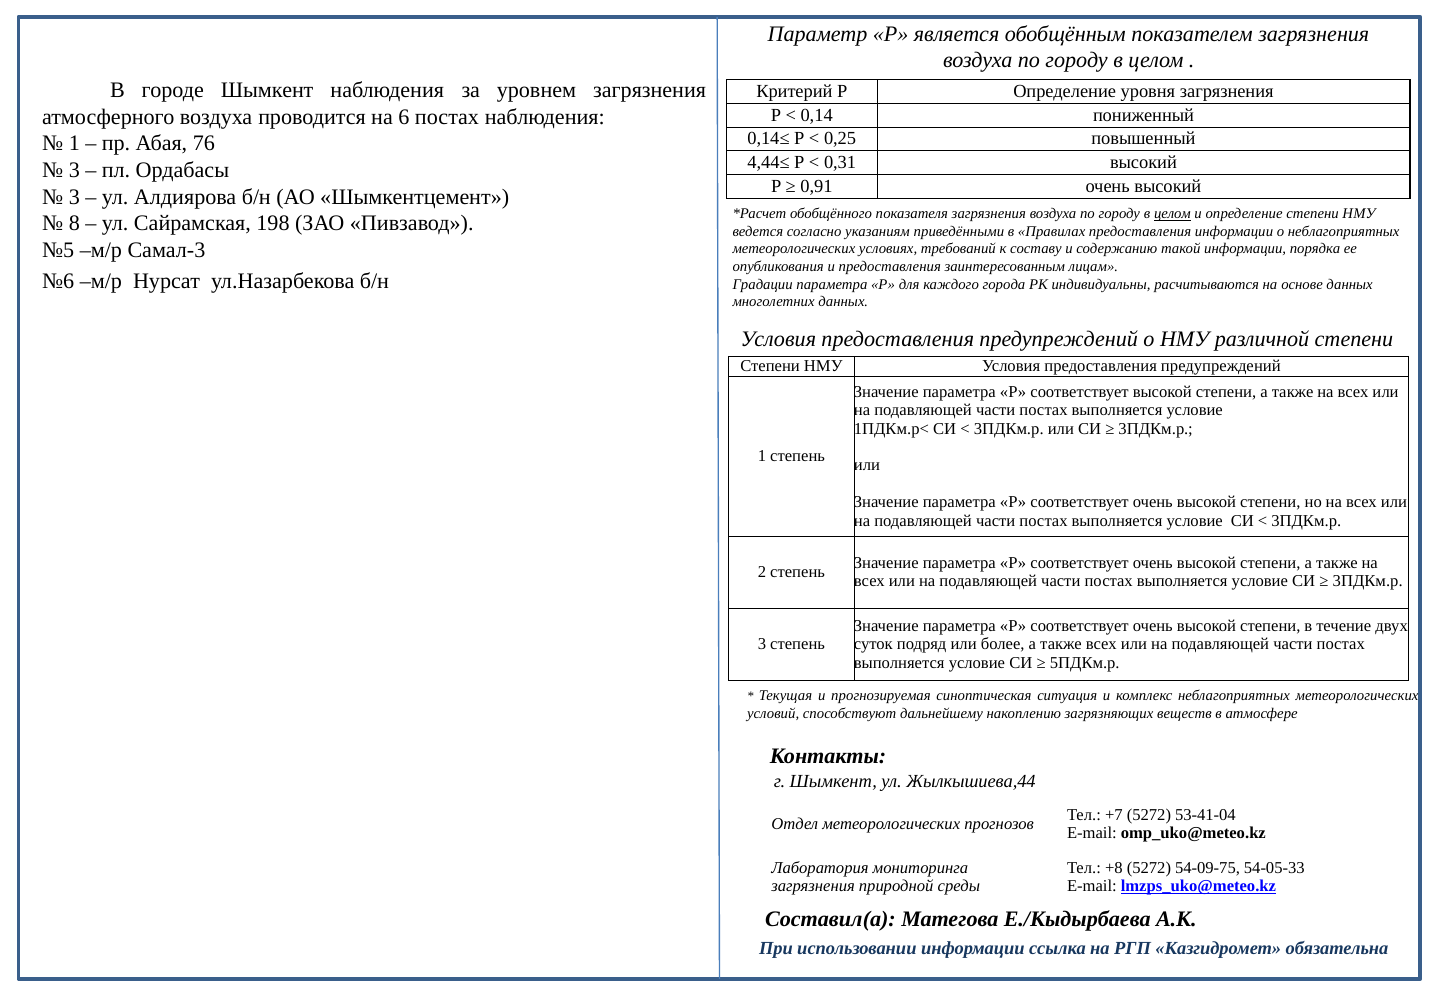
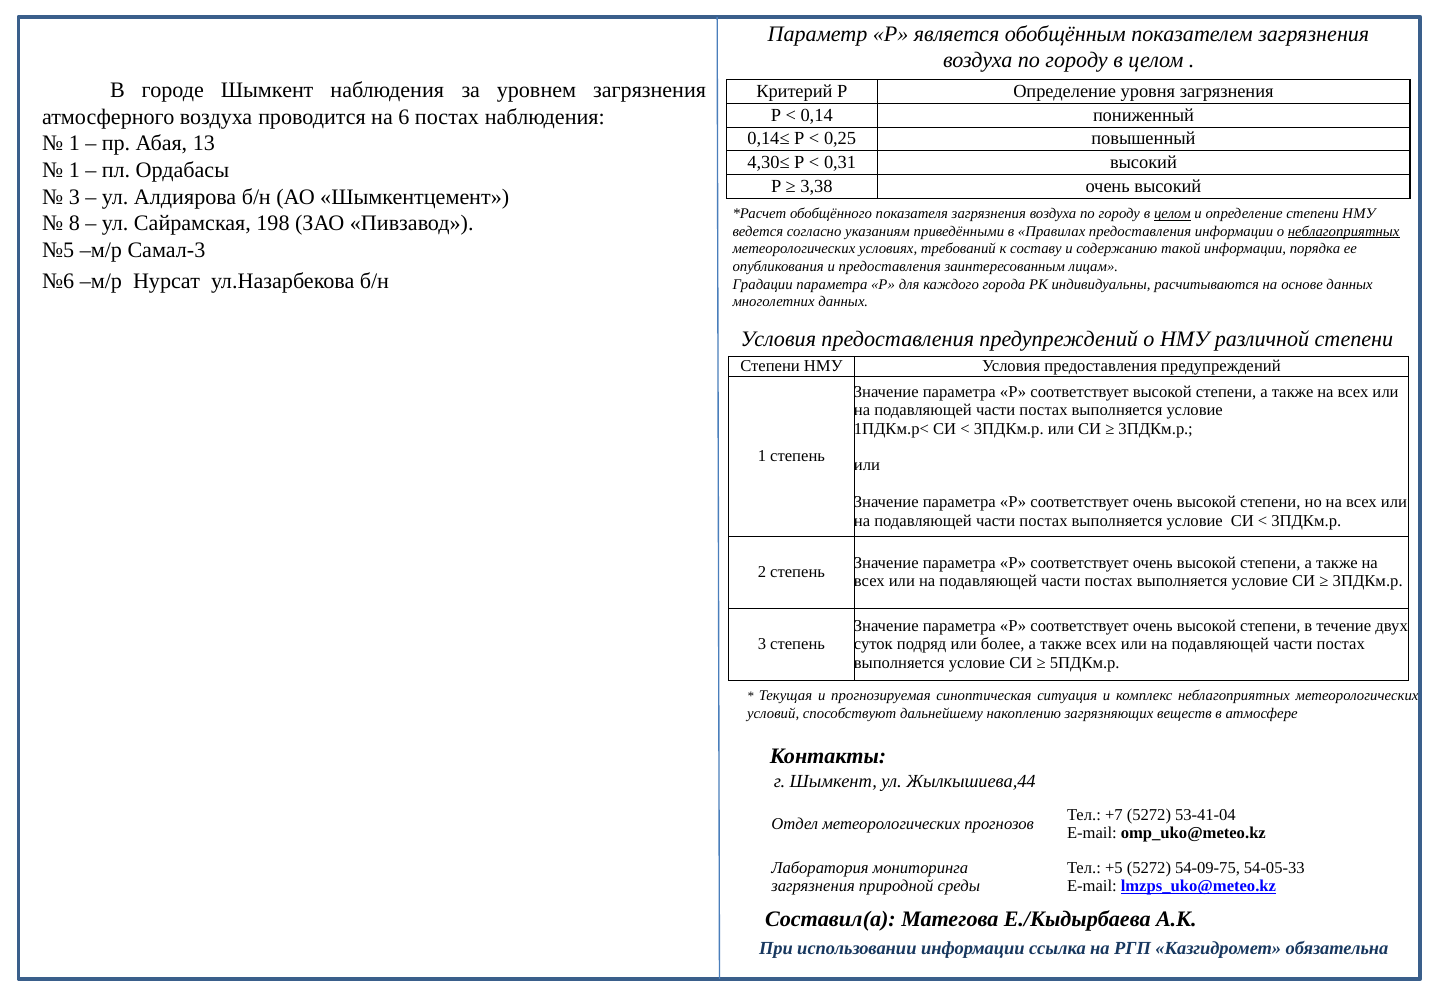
76: 76 -> 13 (204, 144)
4,44≤: 4,44≤ -> 4,30≤ (769, 163)
3: 3 -> 1 (74, 170)
0,91: 0,91 -> 3,38 (817, 186)
неблагоприятных underline: none -> present (1344, 231)
+8: +8 -> +5 (1114, 868)
